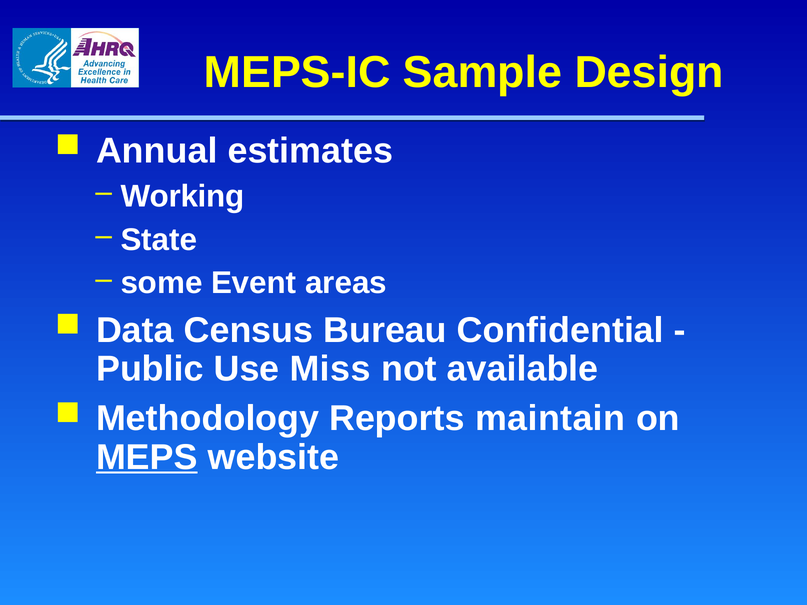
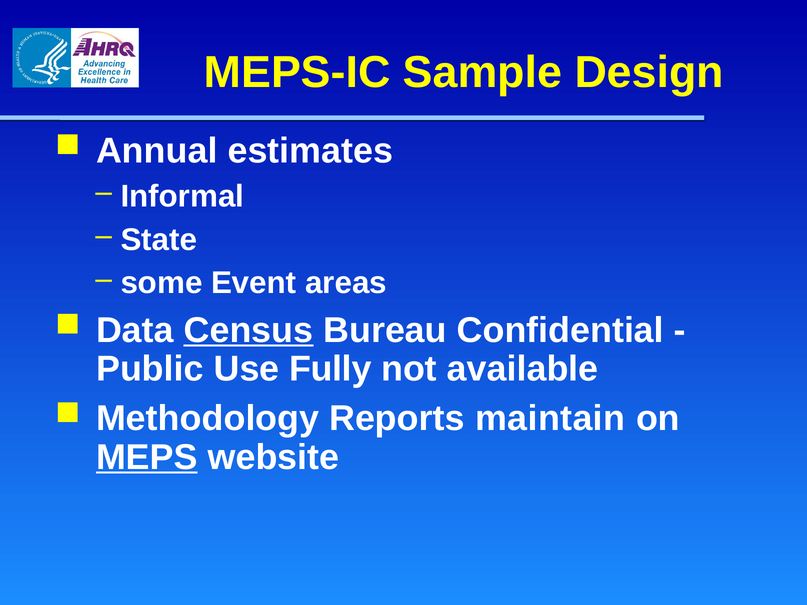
Working: Working -> Informal (182, 197)
Census underline: none -> present (249, 330)
Miss: Miss -> Fully (330, 369)
